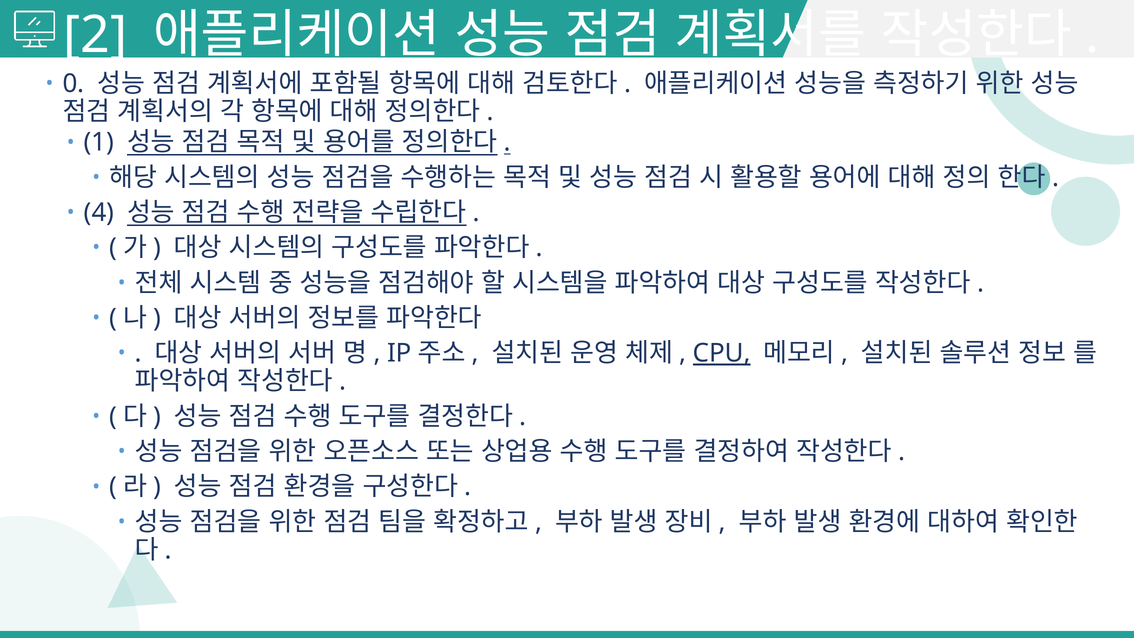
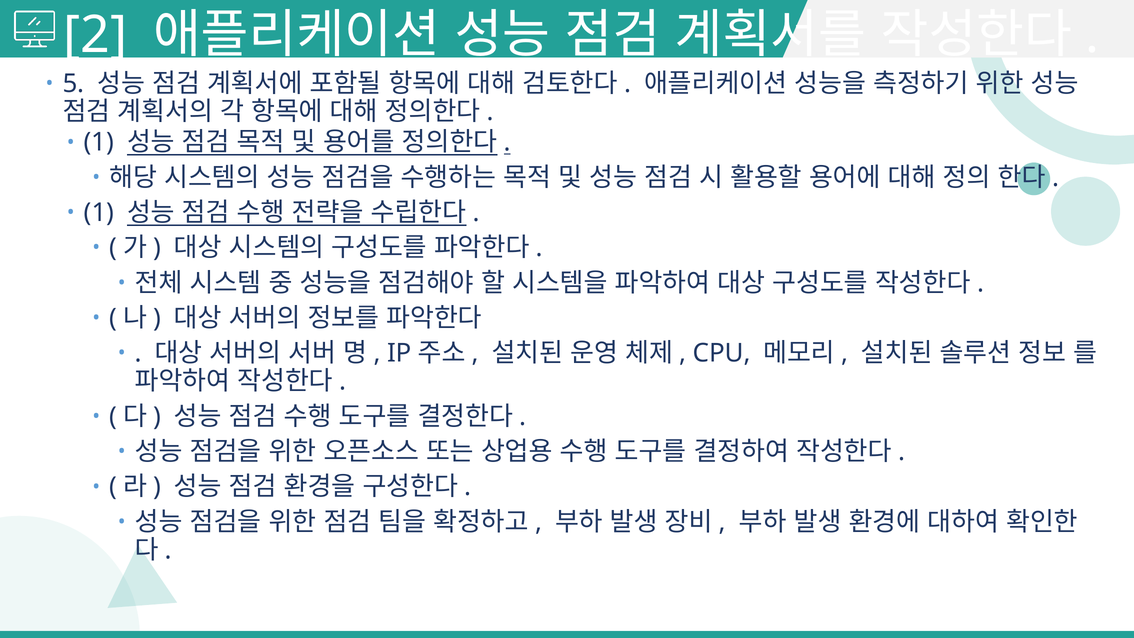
0: 0 -> 5 (73, 84)
4: 4 -> 1 (99, 213)
CPU underline: present -> none (722, 353)
